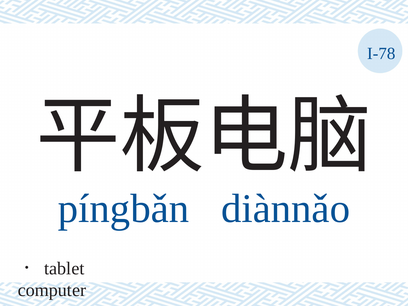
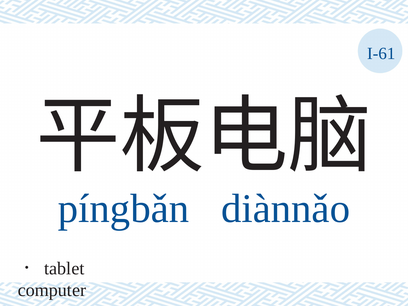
I-78: I-78 -> I-61 (381, 53)
